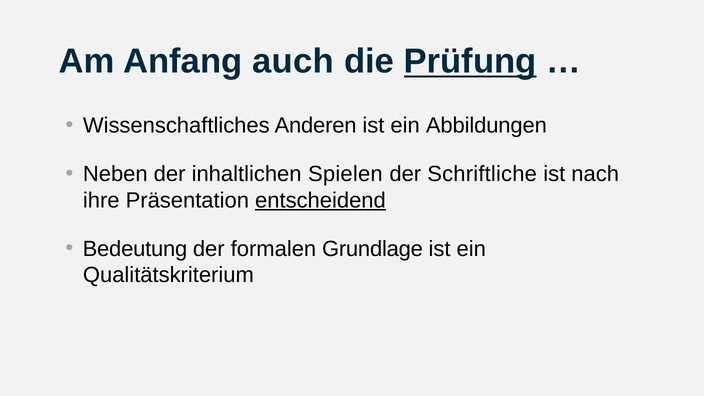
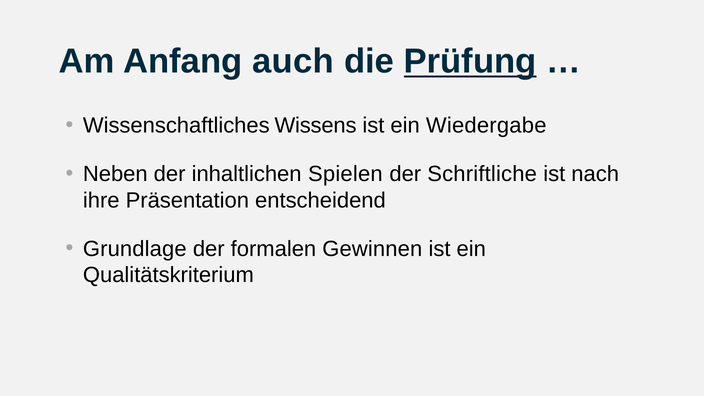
Anderen: Anderen -> Wissens (316, 126)
Abbildungen: Abbildungen -> Wiedergabe (486, 126)
entscheidend underline: present -> none (320, 200)
Bedeutung: Bedeutung -> Grundlage (135, 249)
Grundlage: Grundlage -> Gewinnen (372, 249)
